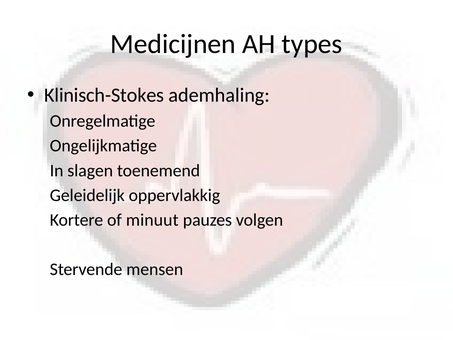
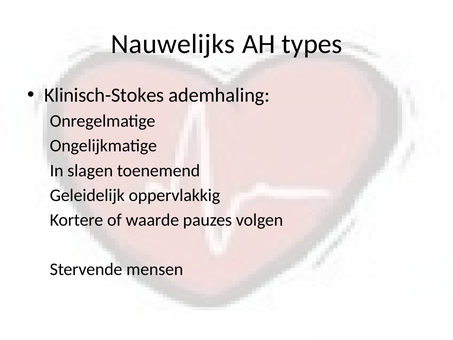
Medicijnen: Medicijnen -> Nauwelijks (173, 44)
minuut: minuut -> waarde (152, 220)
